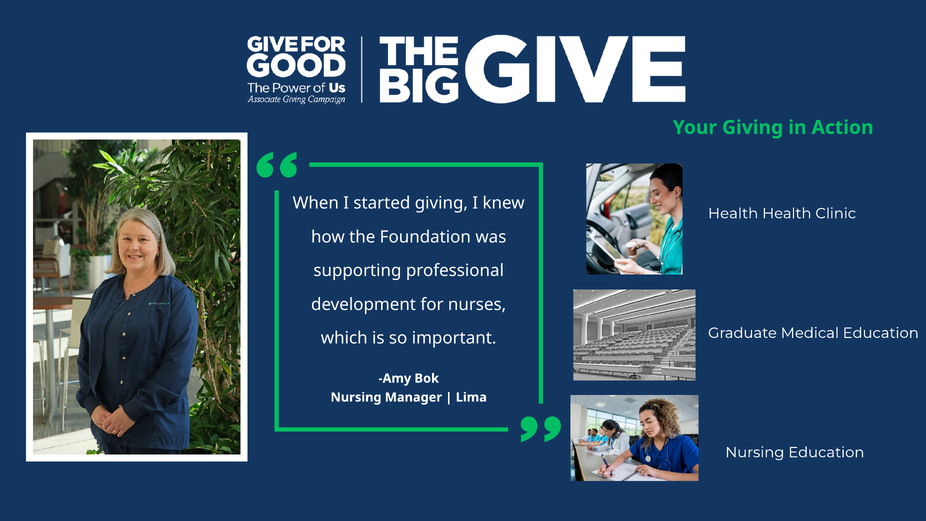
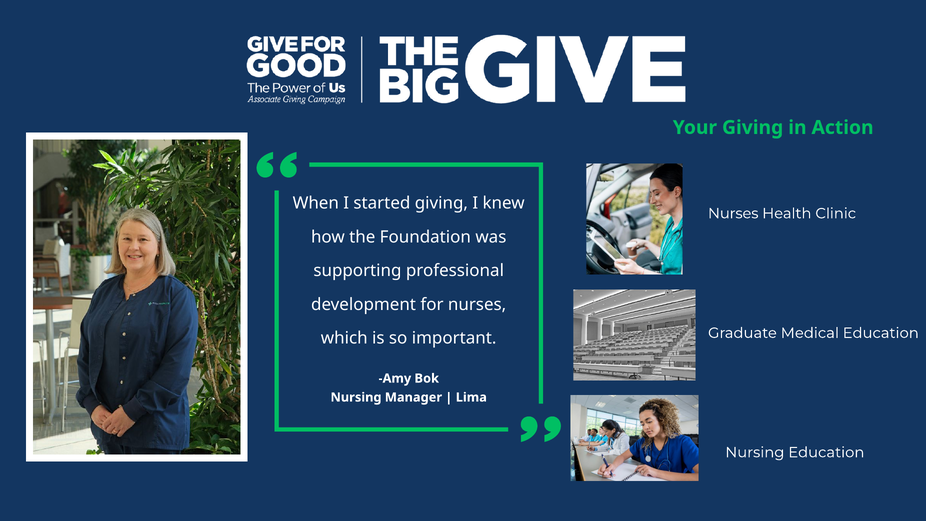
Health: Health -> Nurses (733, 213)
